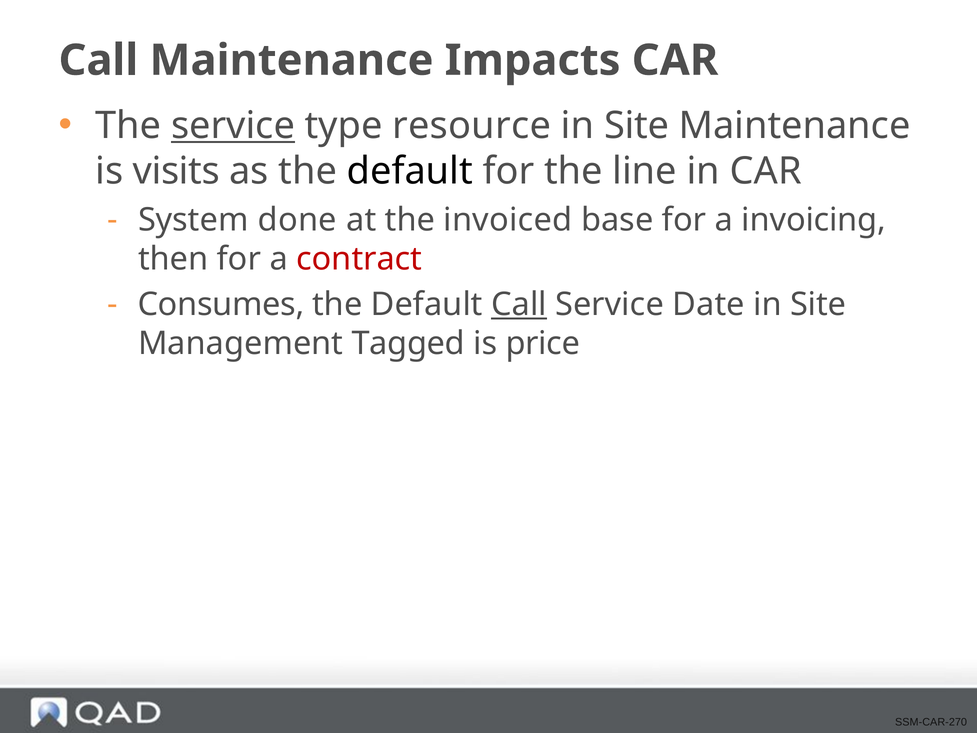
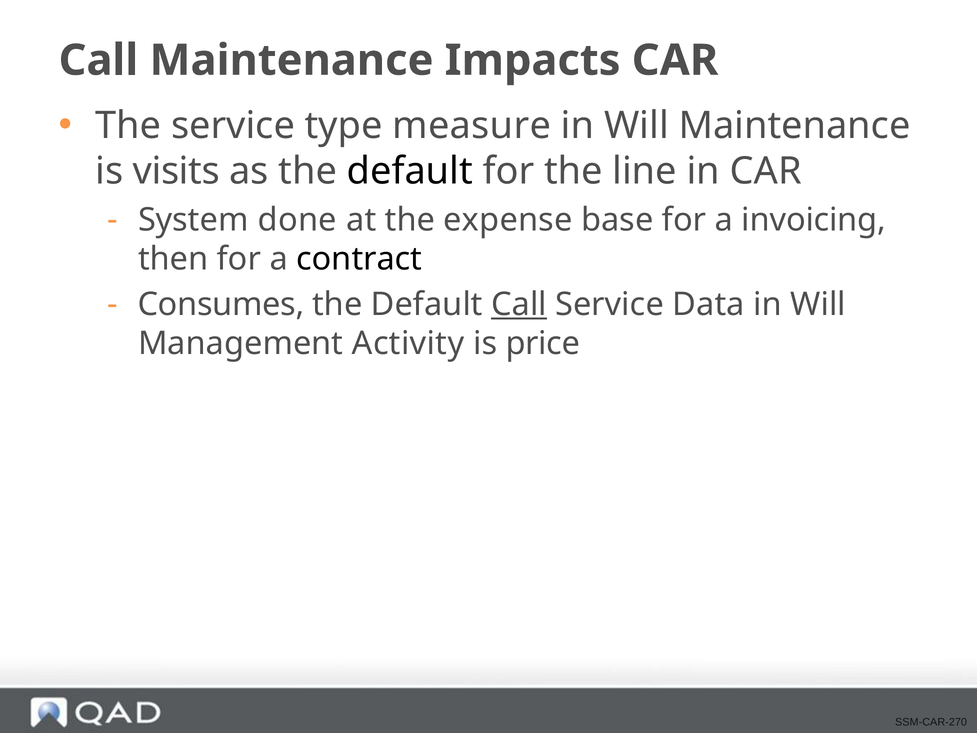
service underline: present -> none (233, 126)
resource: resource -> measure (472, 126)
Site: Site -> Will (636, 126)
invoiced: invoiced -> expense (508, 220)
contract colour: red -> black (359, 259)
Date: Date -> Data (709, 304)
Site: Site -> Will (818, 304)
Tagged: Tagged -> Activity (408, 343)
